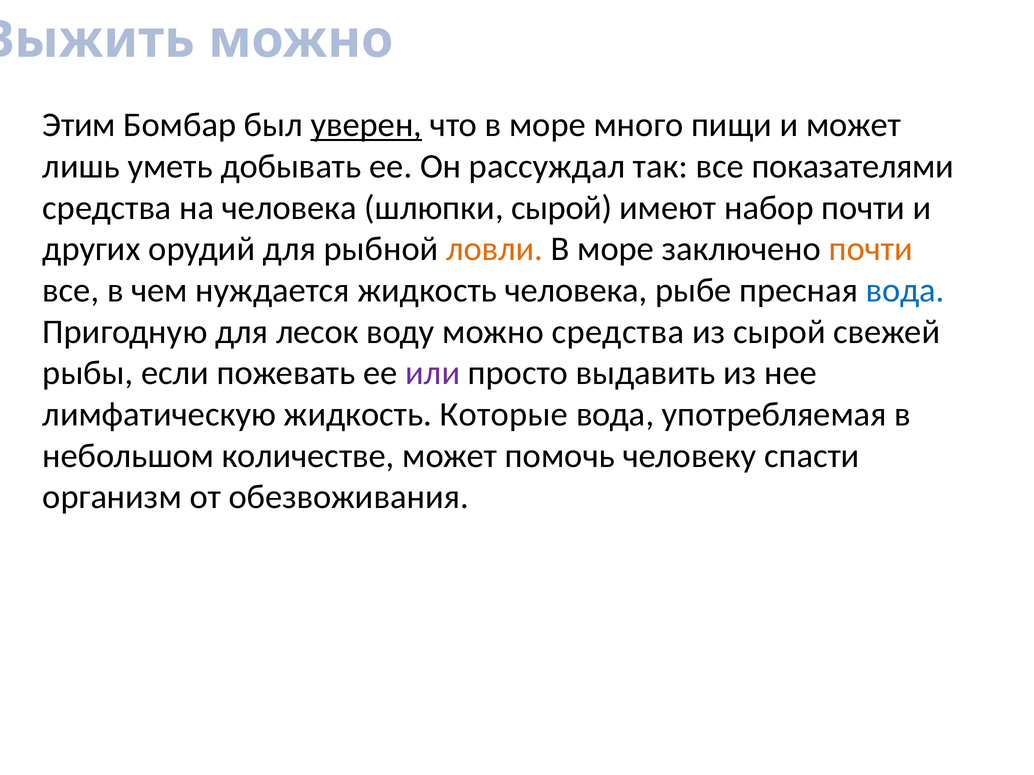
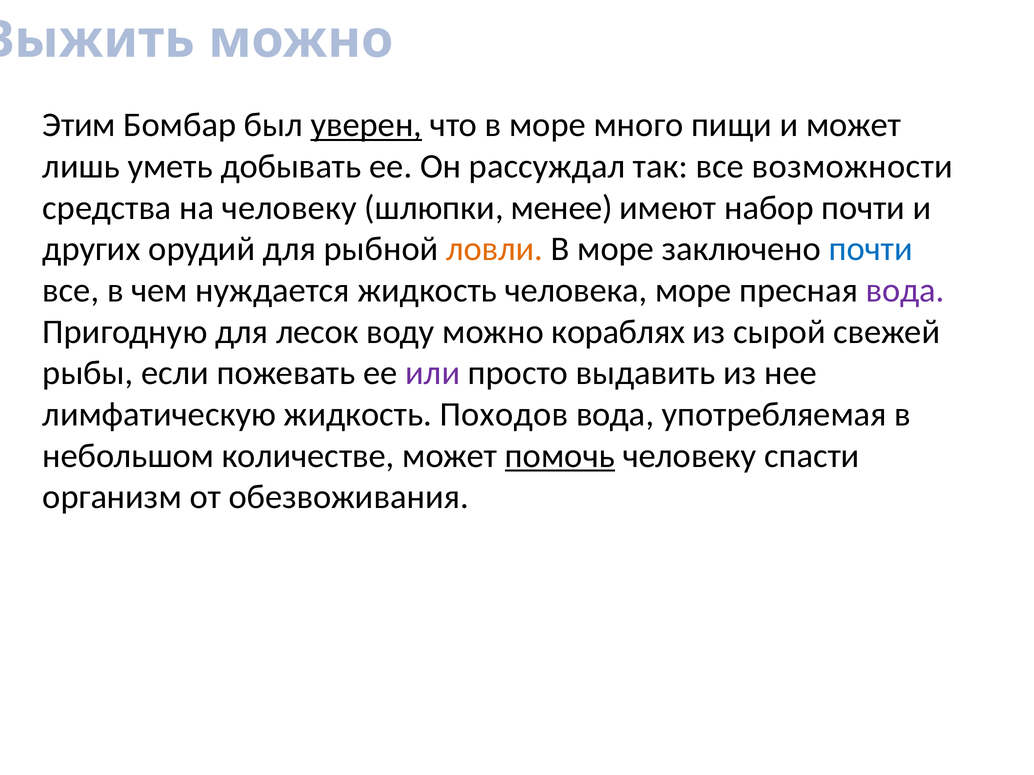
показателями: показателями -> возможности (852, 166)
на человека: человека -> человеку (289, 208)
шлюпки сырой: сырой -> менее (562, 208)
почти colour: orange -> blue (871, 249)
человека рыбе: рыбе -> море (693, 291)
вода colour: blue -> purple (905, 291)
можно средства: средства -> кораблях (618, 332)
Которые: Которые -> Походов (504, 415)
помочь underline: none -> present (560, 456)
